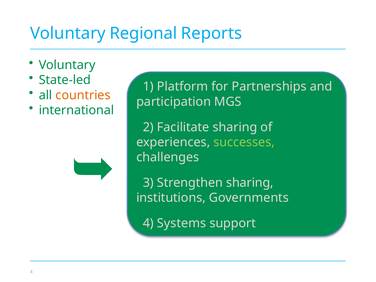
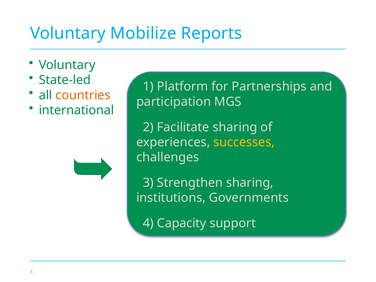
Regional: Regional -> Mobilize (143, 33)
successes colour: light green -> yellow (244, 142)
Systems: Systems -> Capacity (182, 223)
